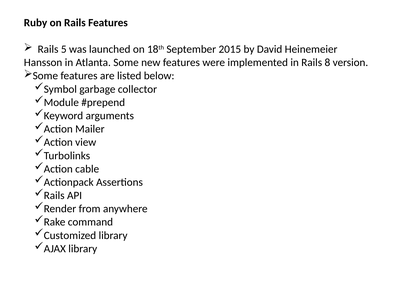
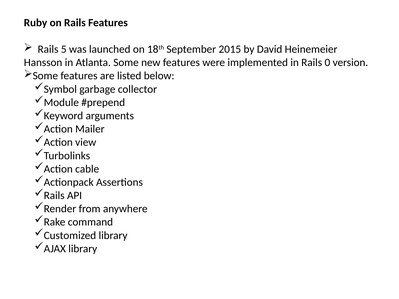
8: 8 -> 0 (327, 63)
